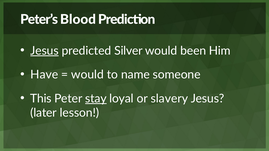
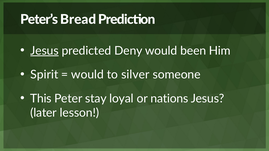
Blood: Blood -> Bread (78, 20)
Silver: Silver -> Deny (128, 51)
Have: Have -> Spirit (44, 75)
name: name -> silver (135, 75)
stay underline: present -> none (96, 99)
slavery: slavery -> nations (169, 99)
